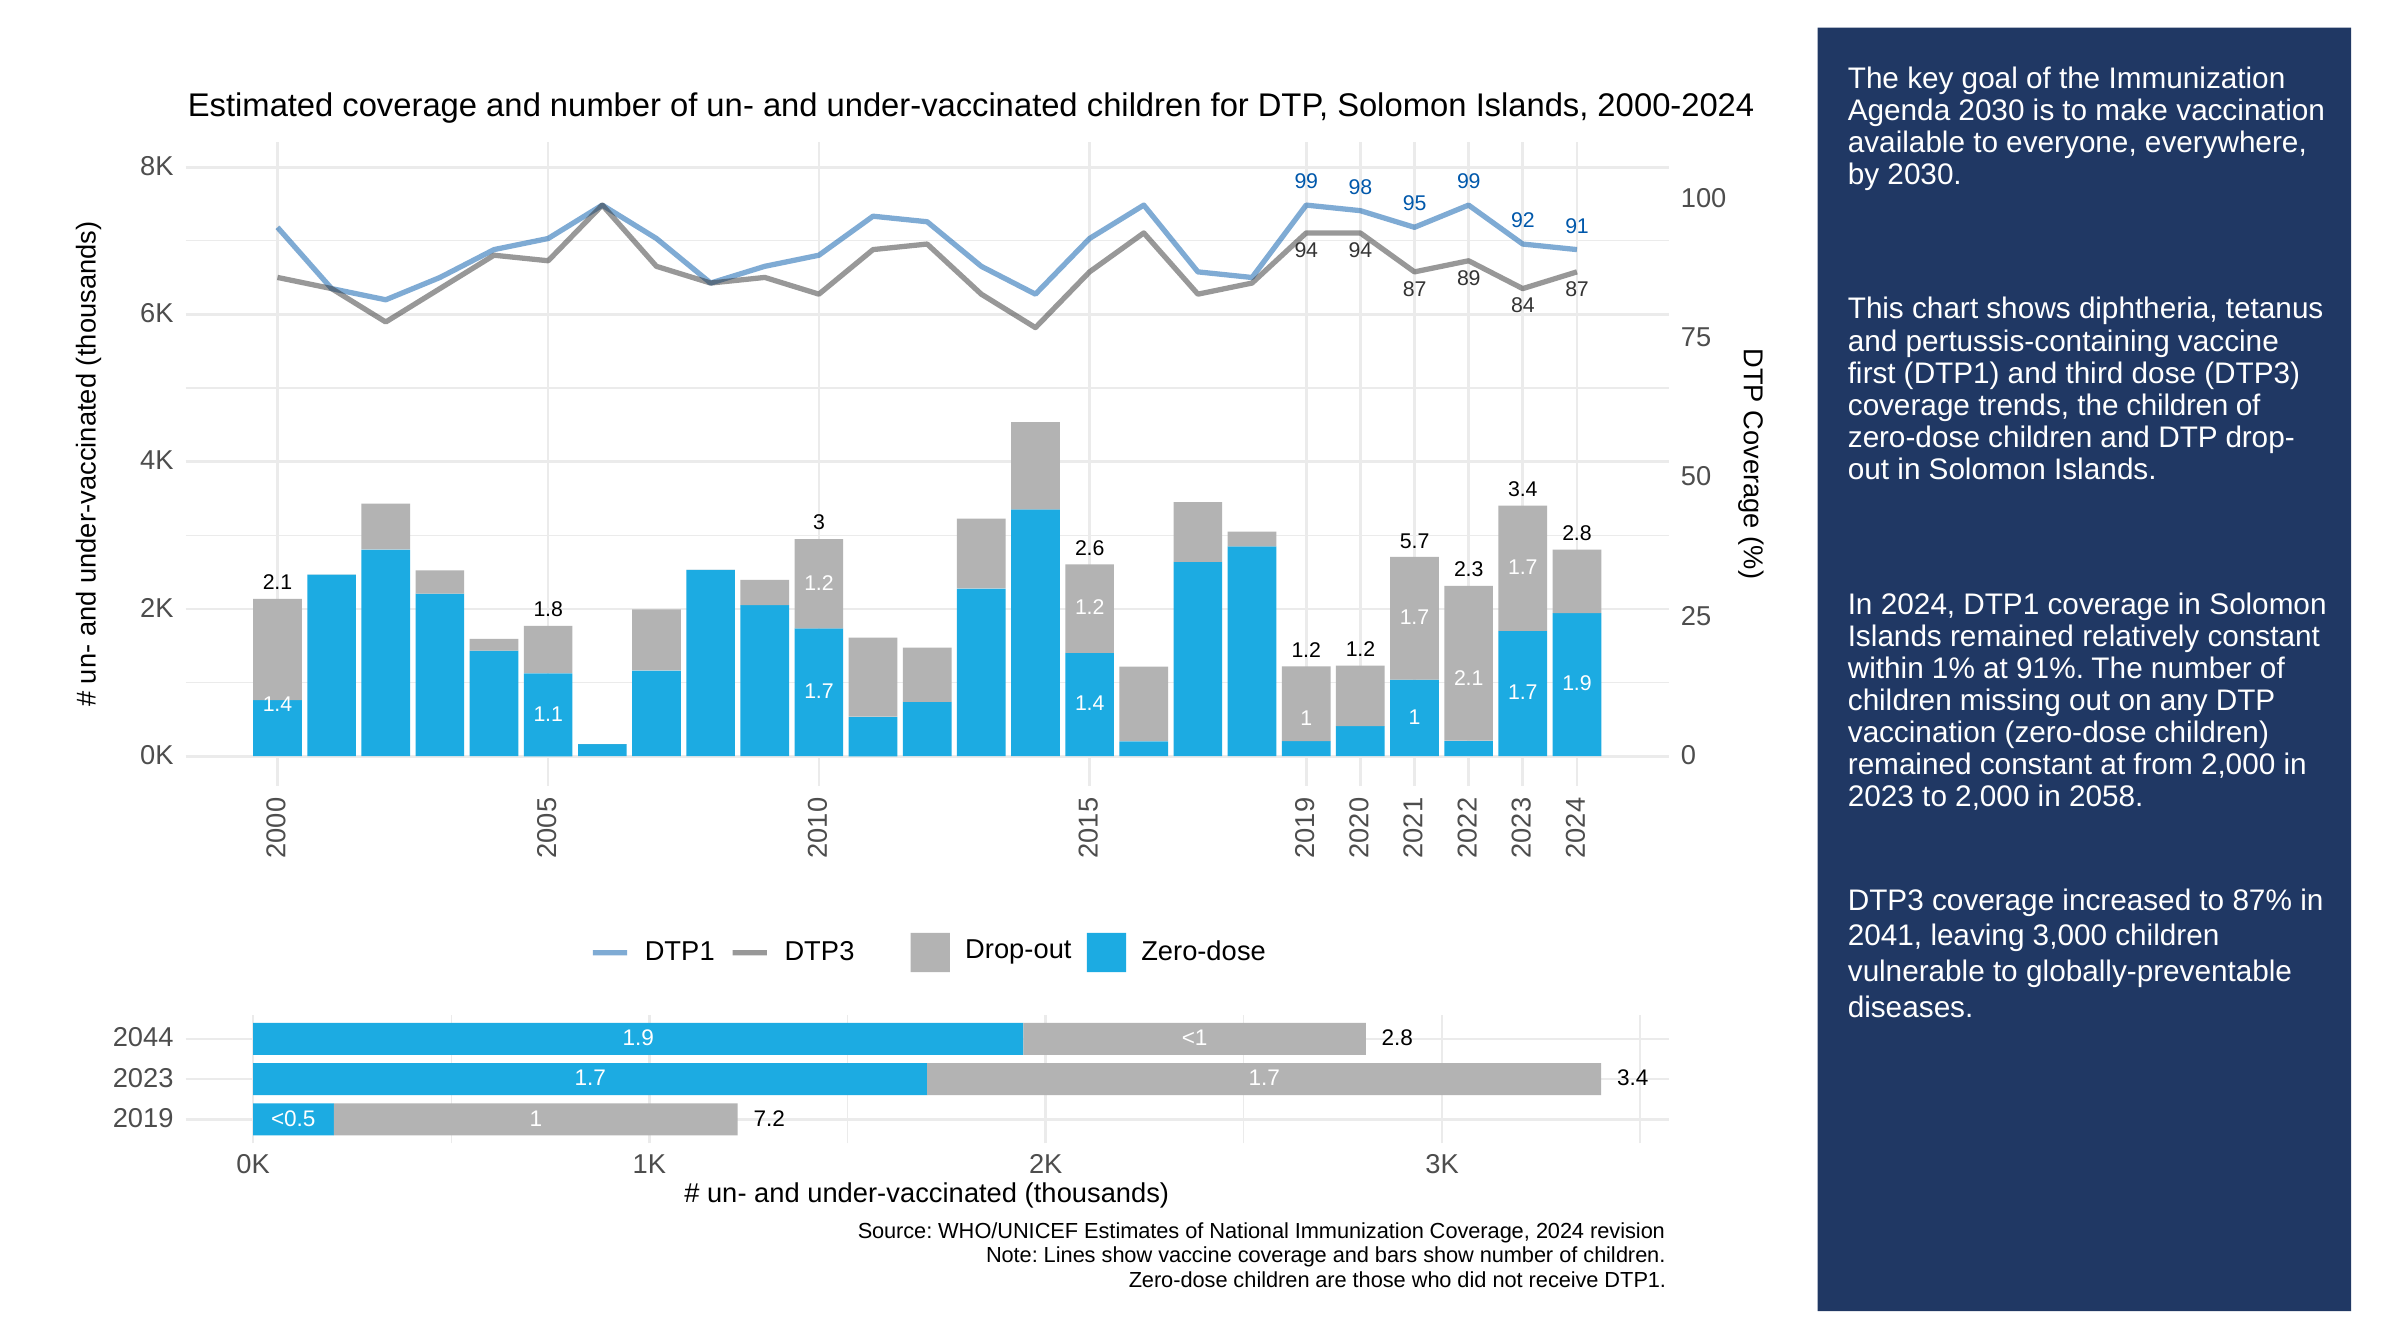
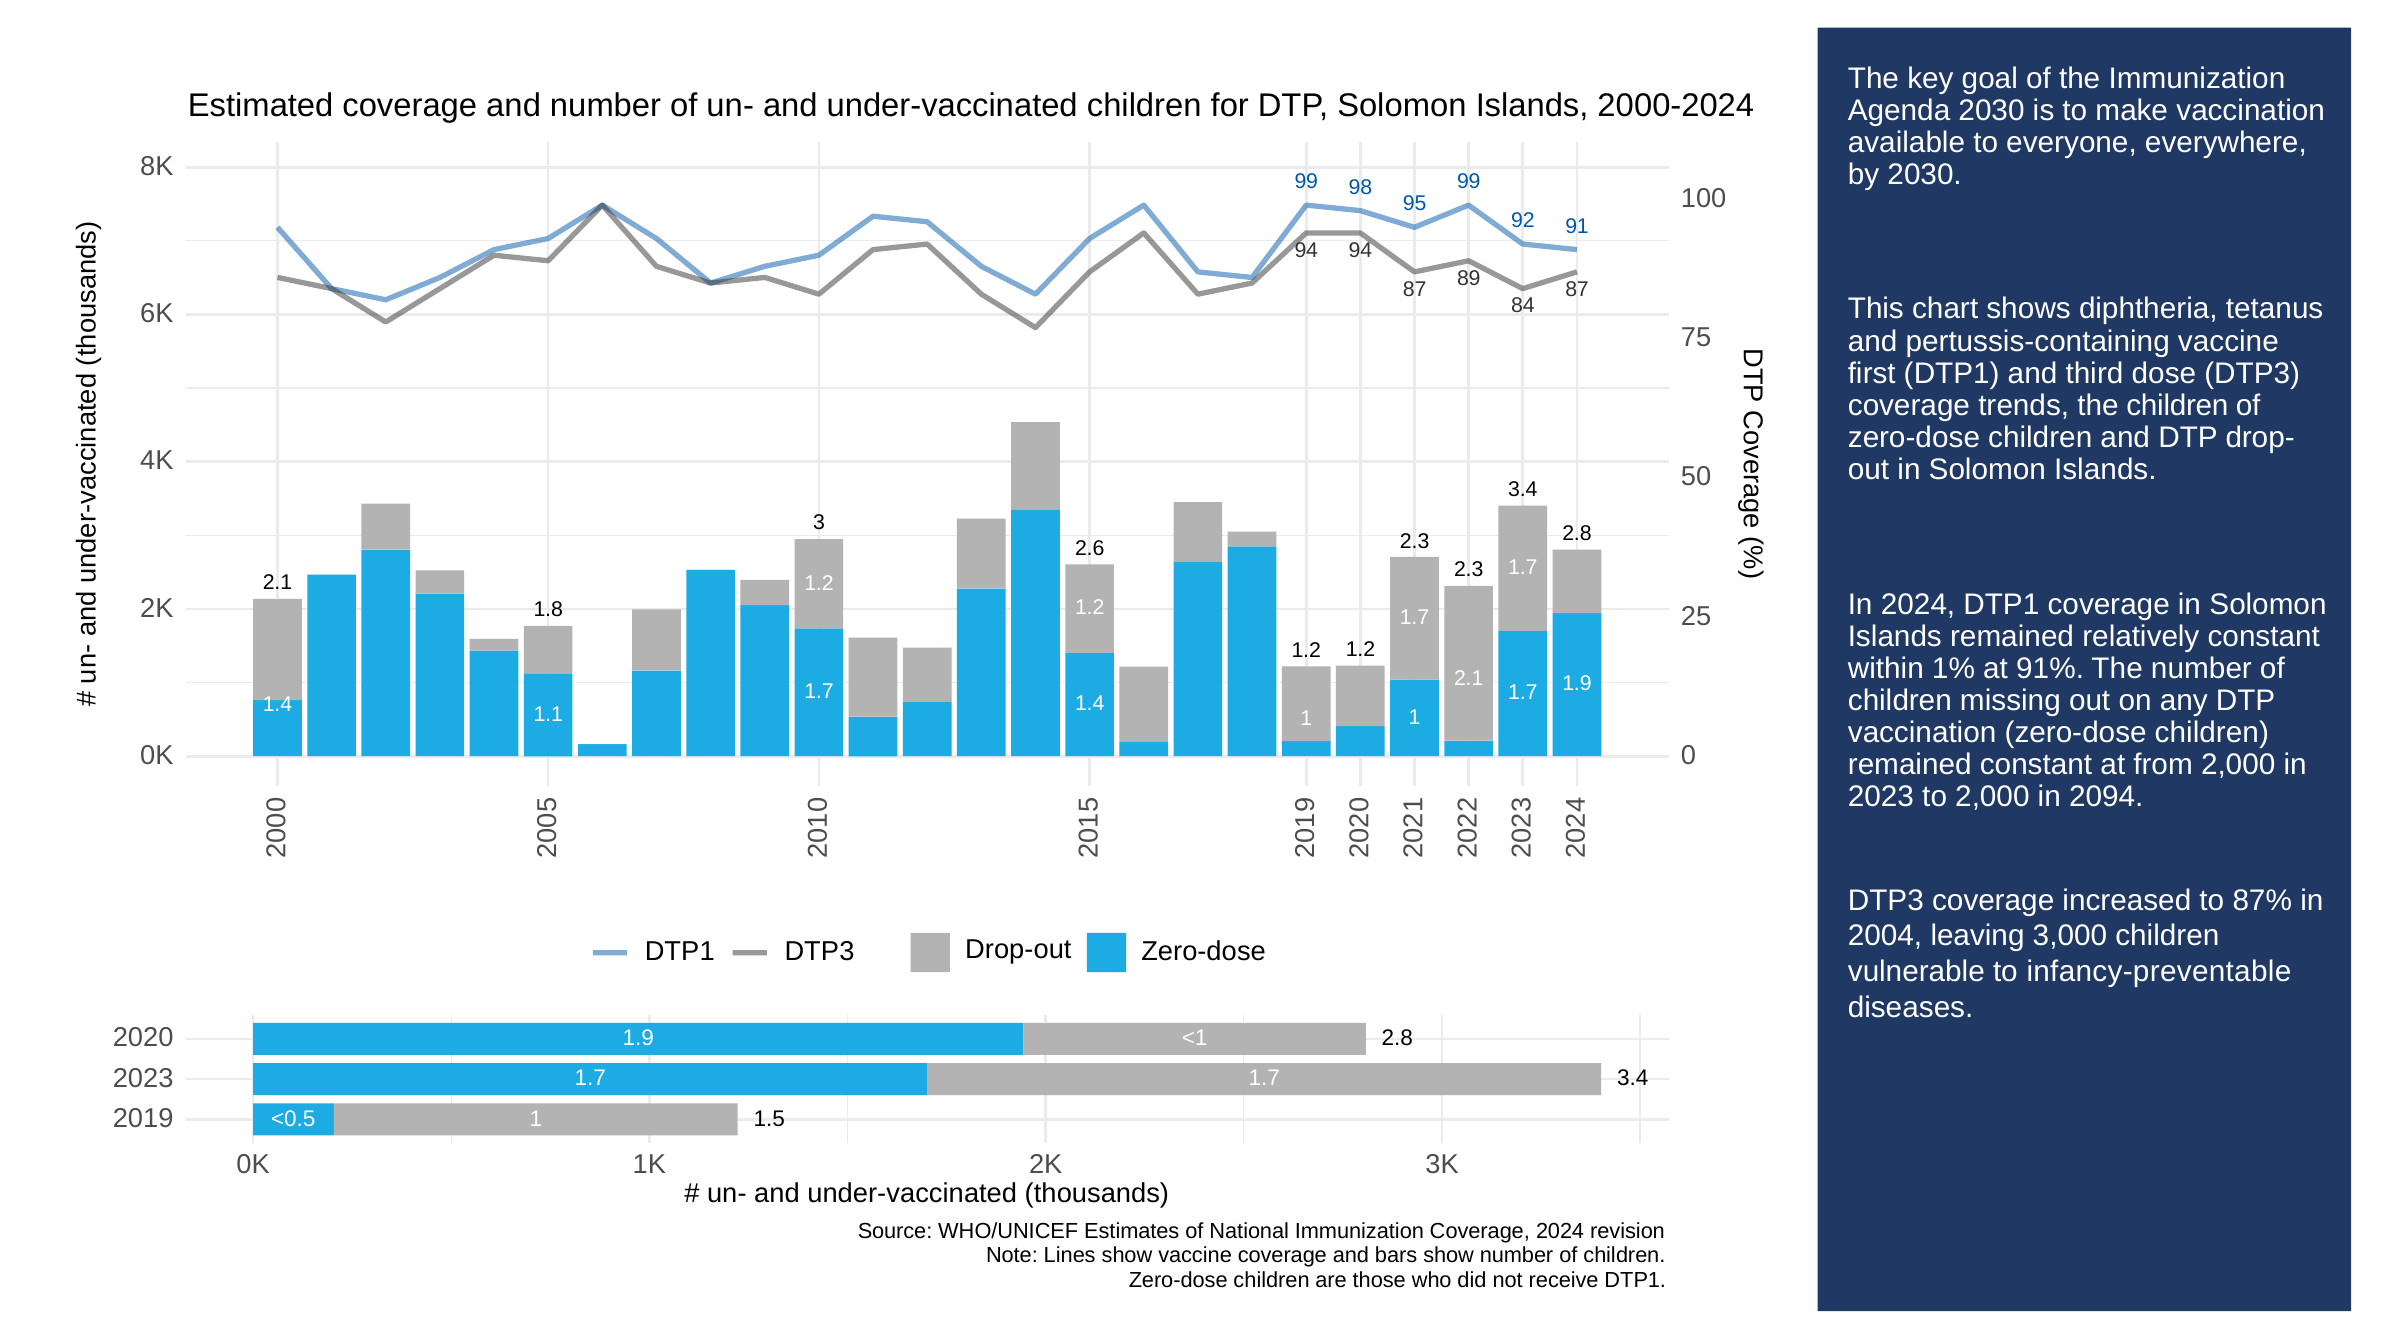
5.7: 5.7 -> 2.3 (1415, 541)
2058: 2058 -> 2094 (2106, 797)
2041: 2041 -> 2004 (1885, 936)
globally-preventable: globally-preventable -> infancy-preventable (2159, 972)
2044: 2044 -> 2020 (143, 1038)
7.2: 7.2 -> 1.5 (769, 1119)
